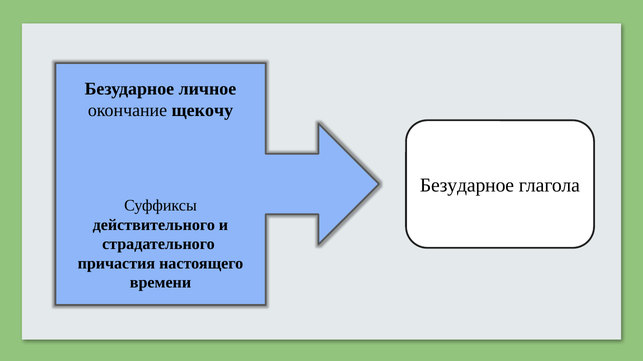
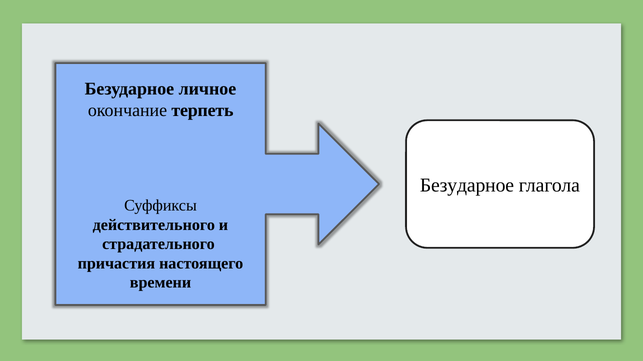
щекочу: щекочу -> терпеть (202, 111)
